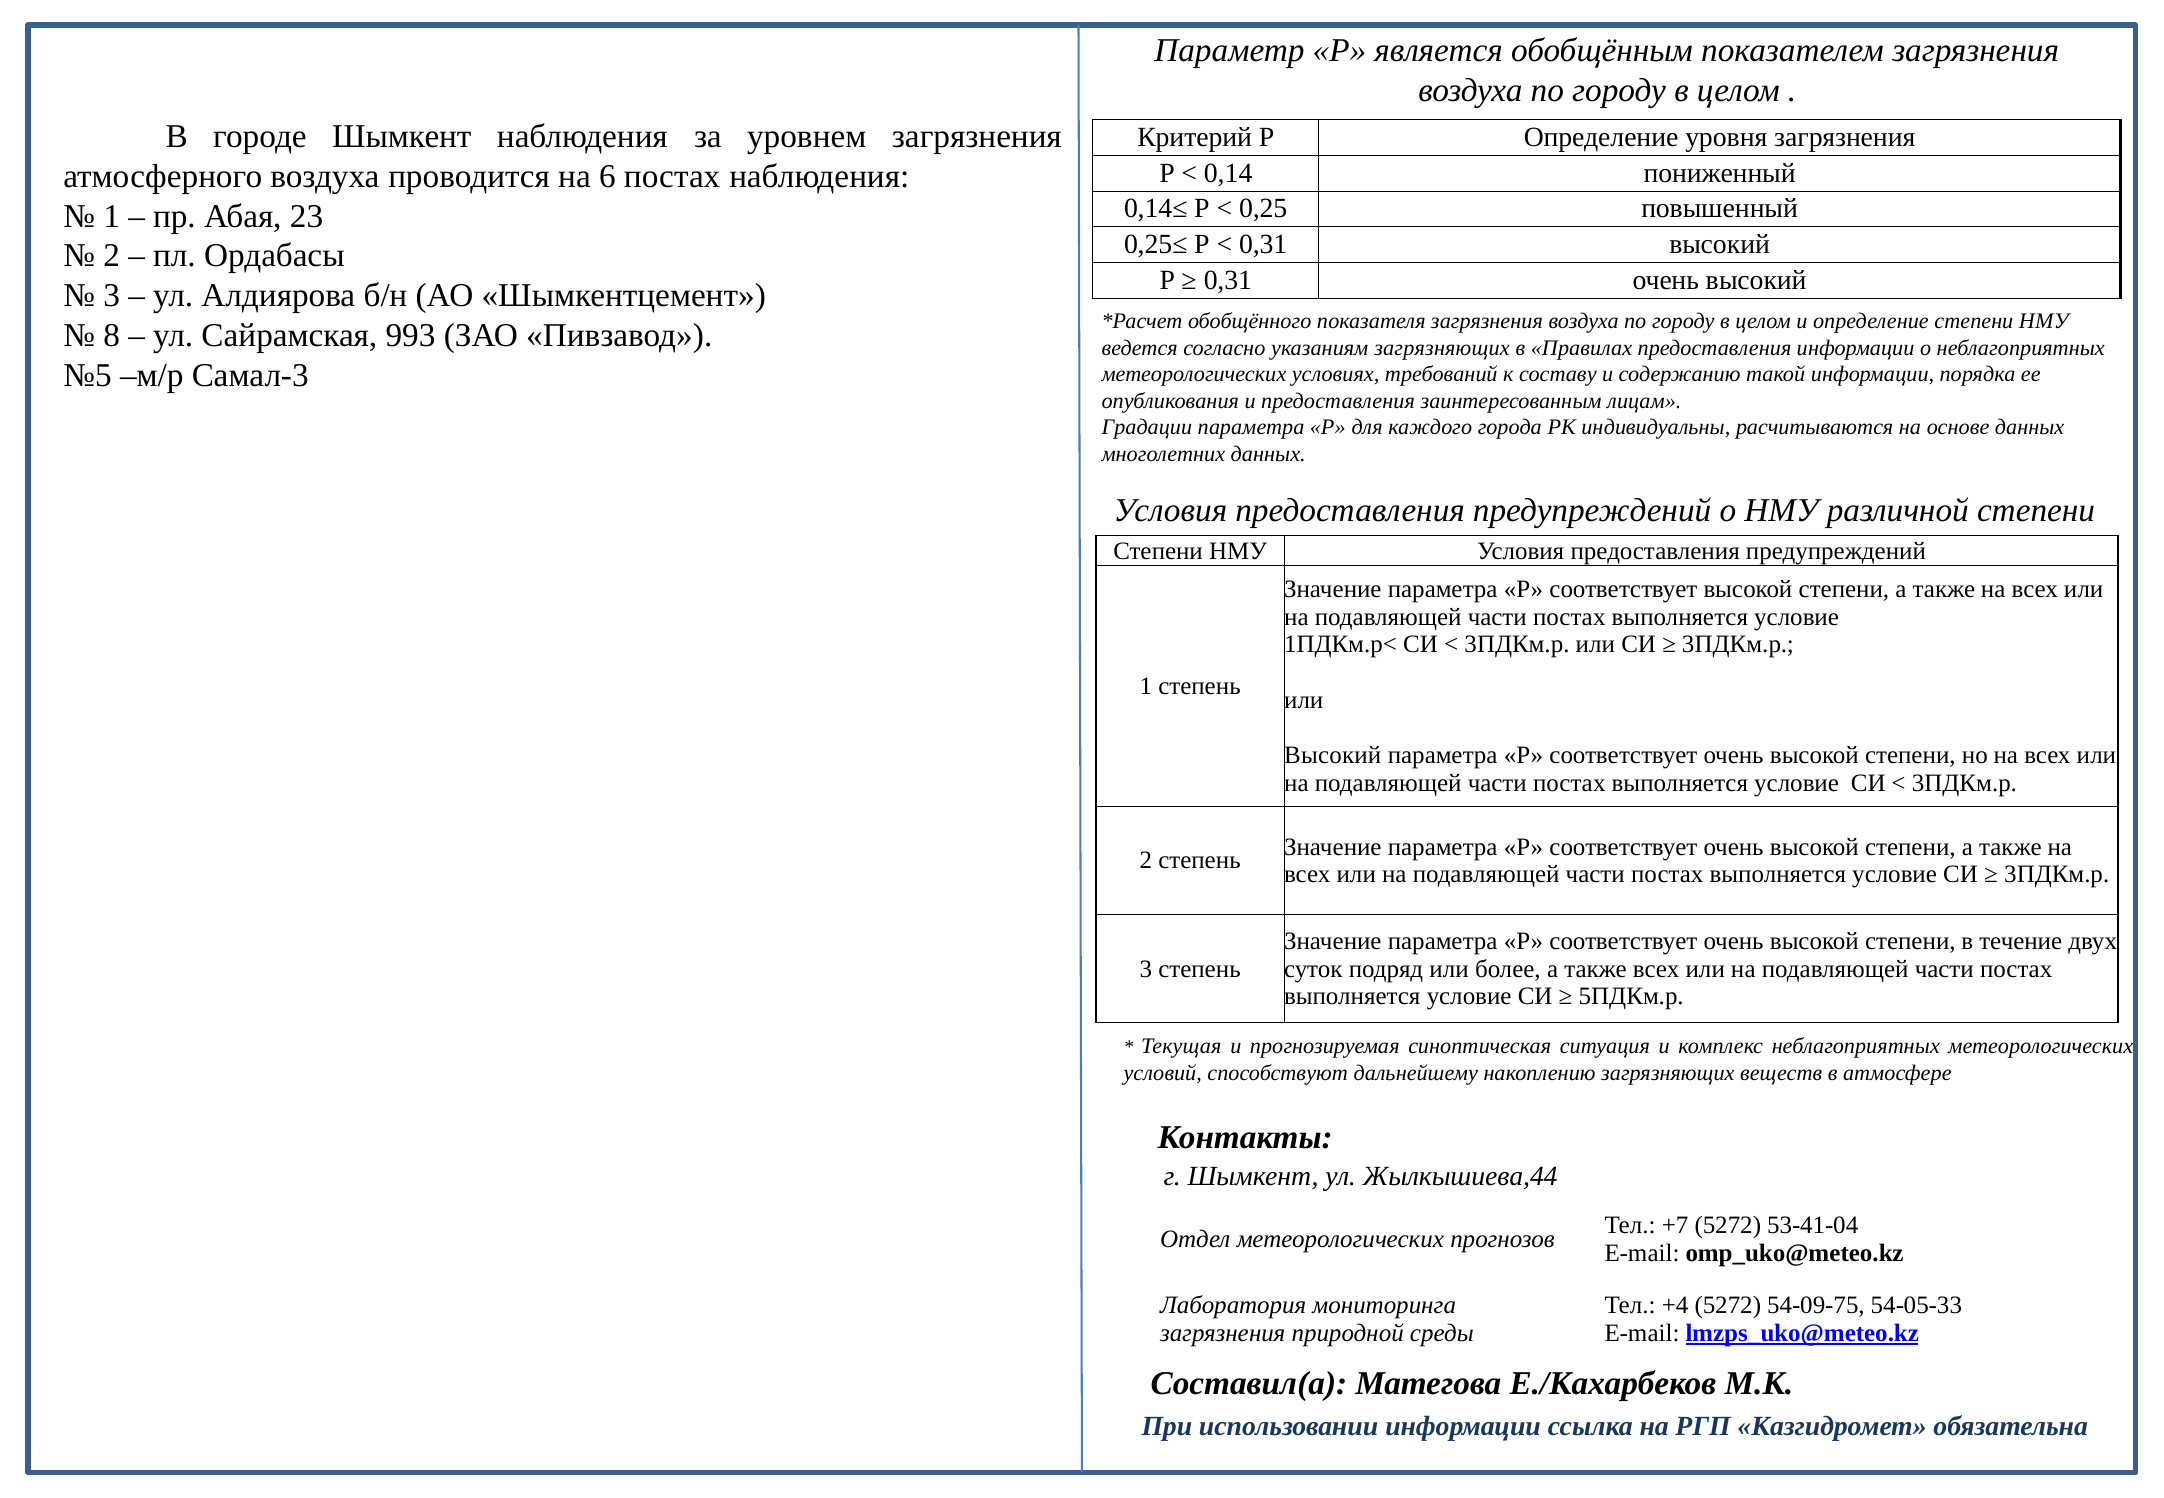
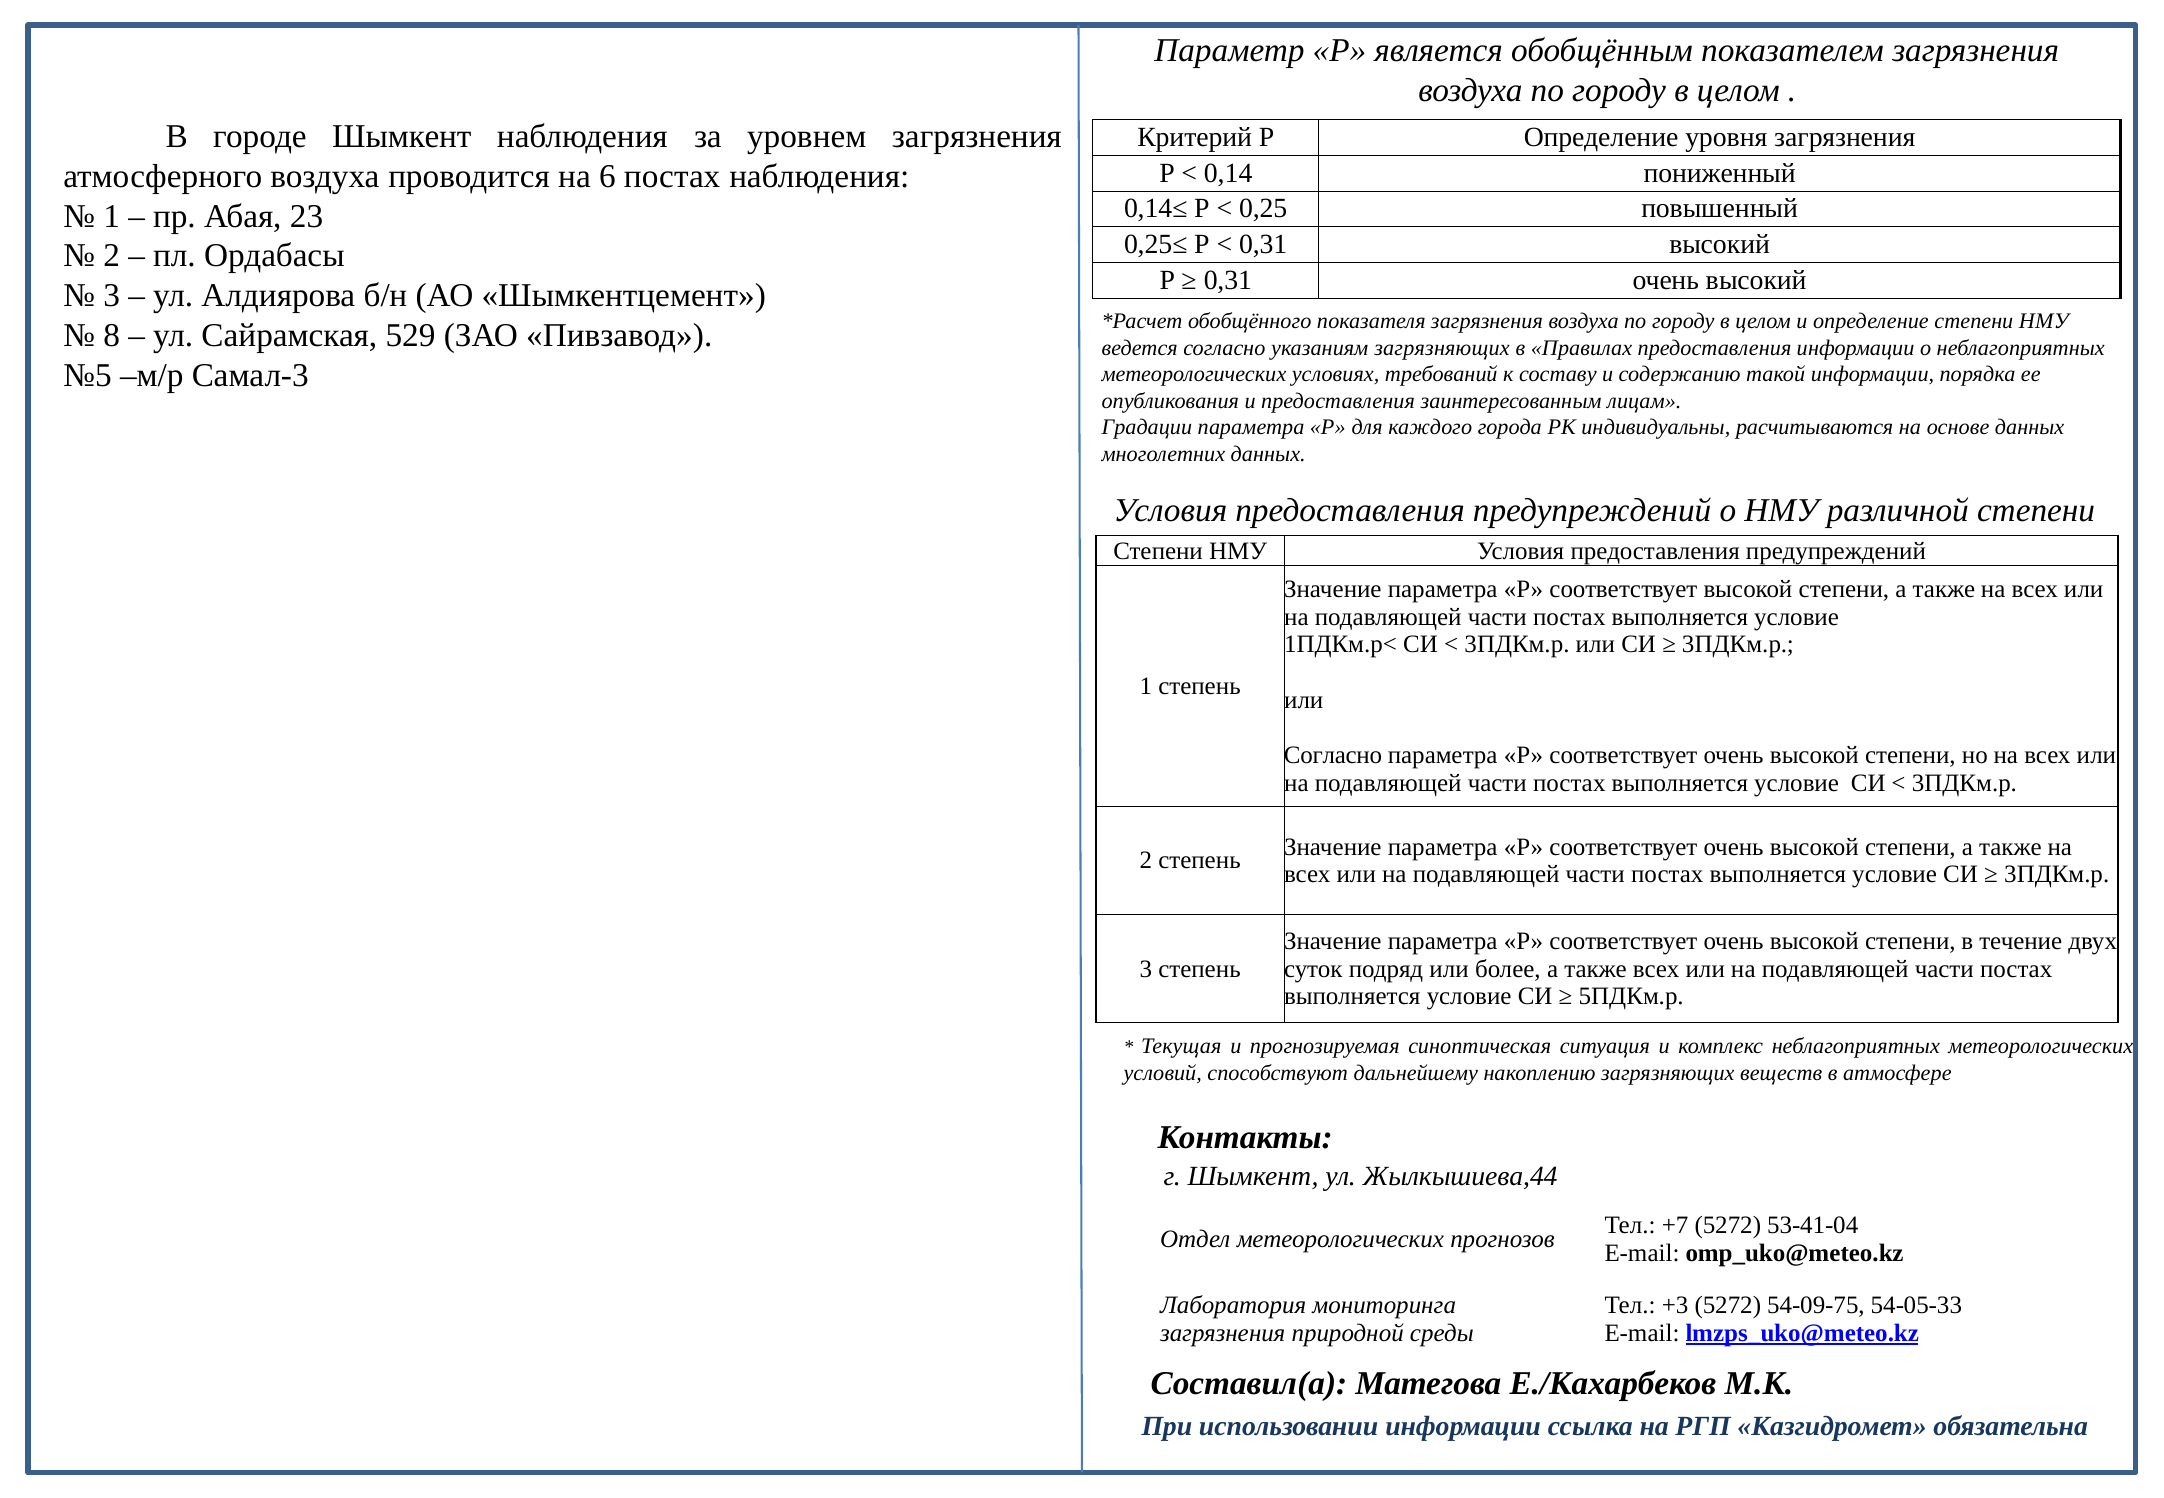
993: 993 -> 529 (411, 336)
Высокий: Высокий -> Согласно (1333, 756)
+4: +4 -> +3 (1675, 1305)
